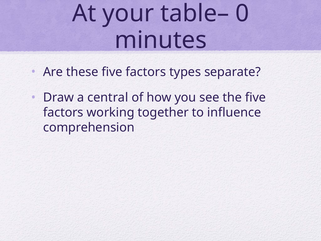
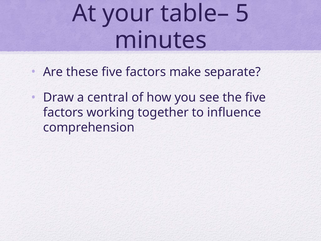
0: 0 -> 5 (242, 13)
types: types -> make (185, 72)
